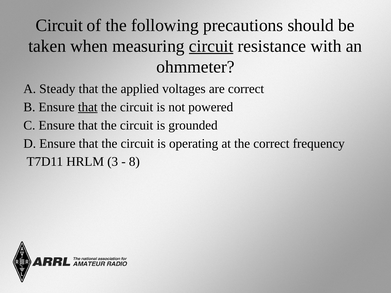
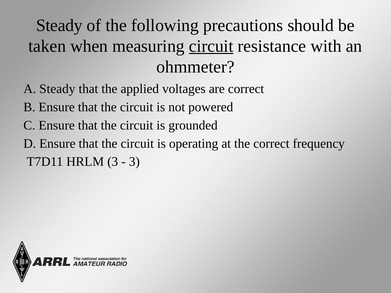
Circuit: Circuit -> Steady (59, 25)
that underline: present -> none (88, 107)
8: 8 -> 3 (134, 162)
